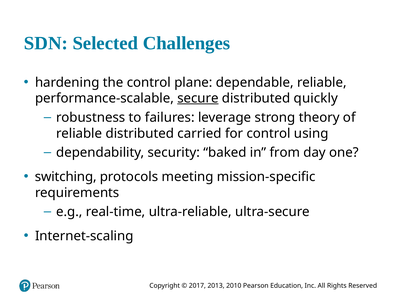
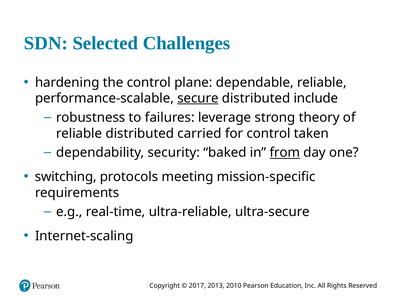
quickly: quickly -> include (316, 98)
using: using -> taken (311, 134)
from underline: none -> present (285, 153)
